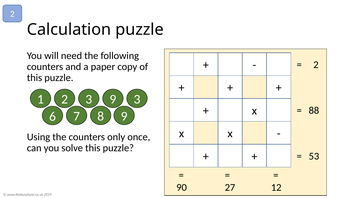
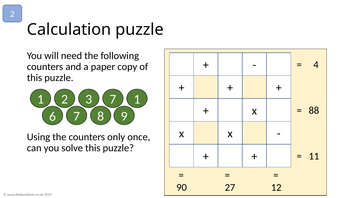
2: 2 -> 4 (316, 65)
1 9: 9 -> 7 (113, 100)
2 3: 3 -> 1 (137, 100)
53: 53 -> 11 (314, 157)
